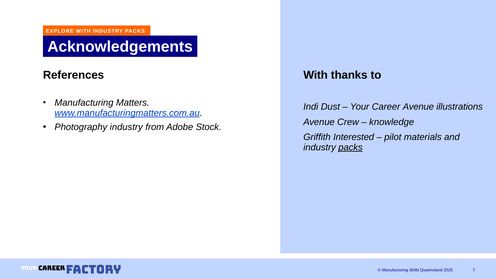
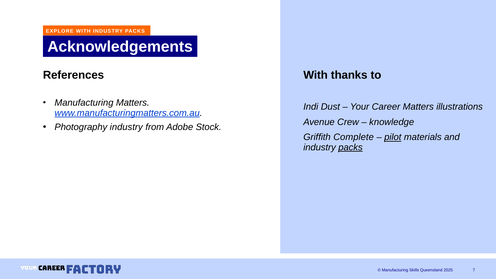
Career Avenue: Avenue -> Matters (418, 107)
Interested: Interested -> Complete (354, 137)
pilot underline: none -> present (393, 137)
